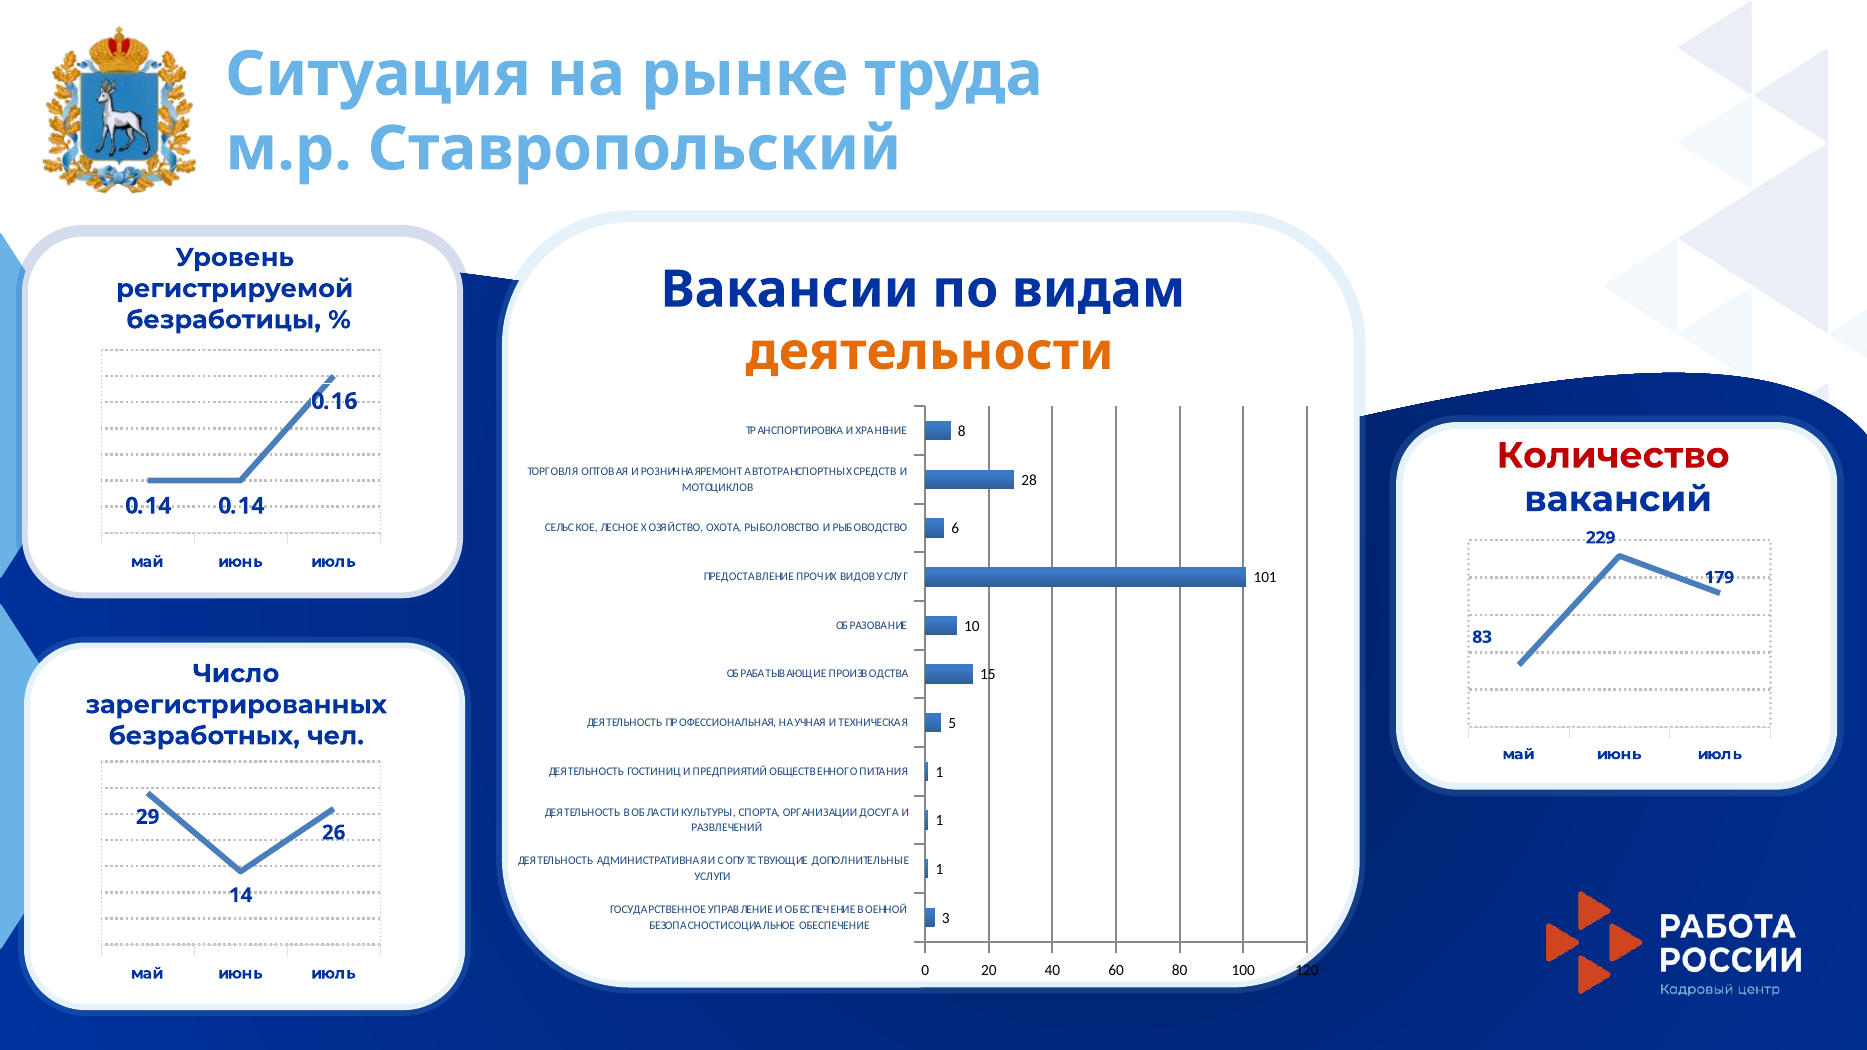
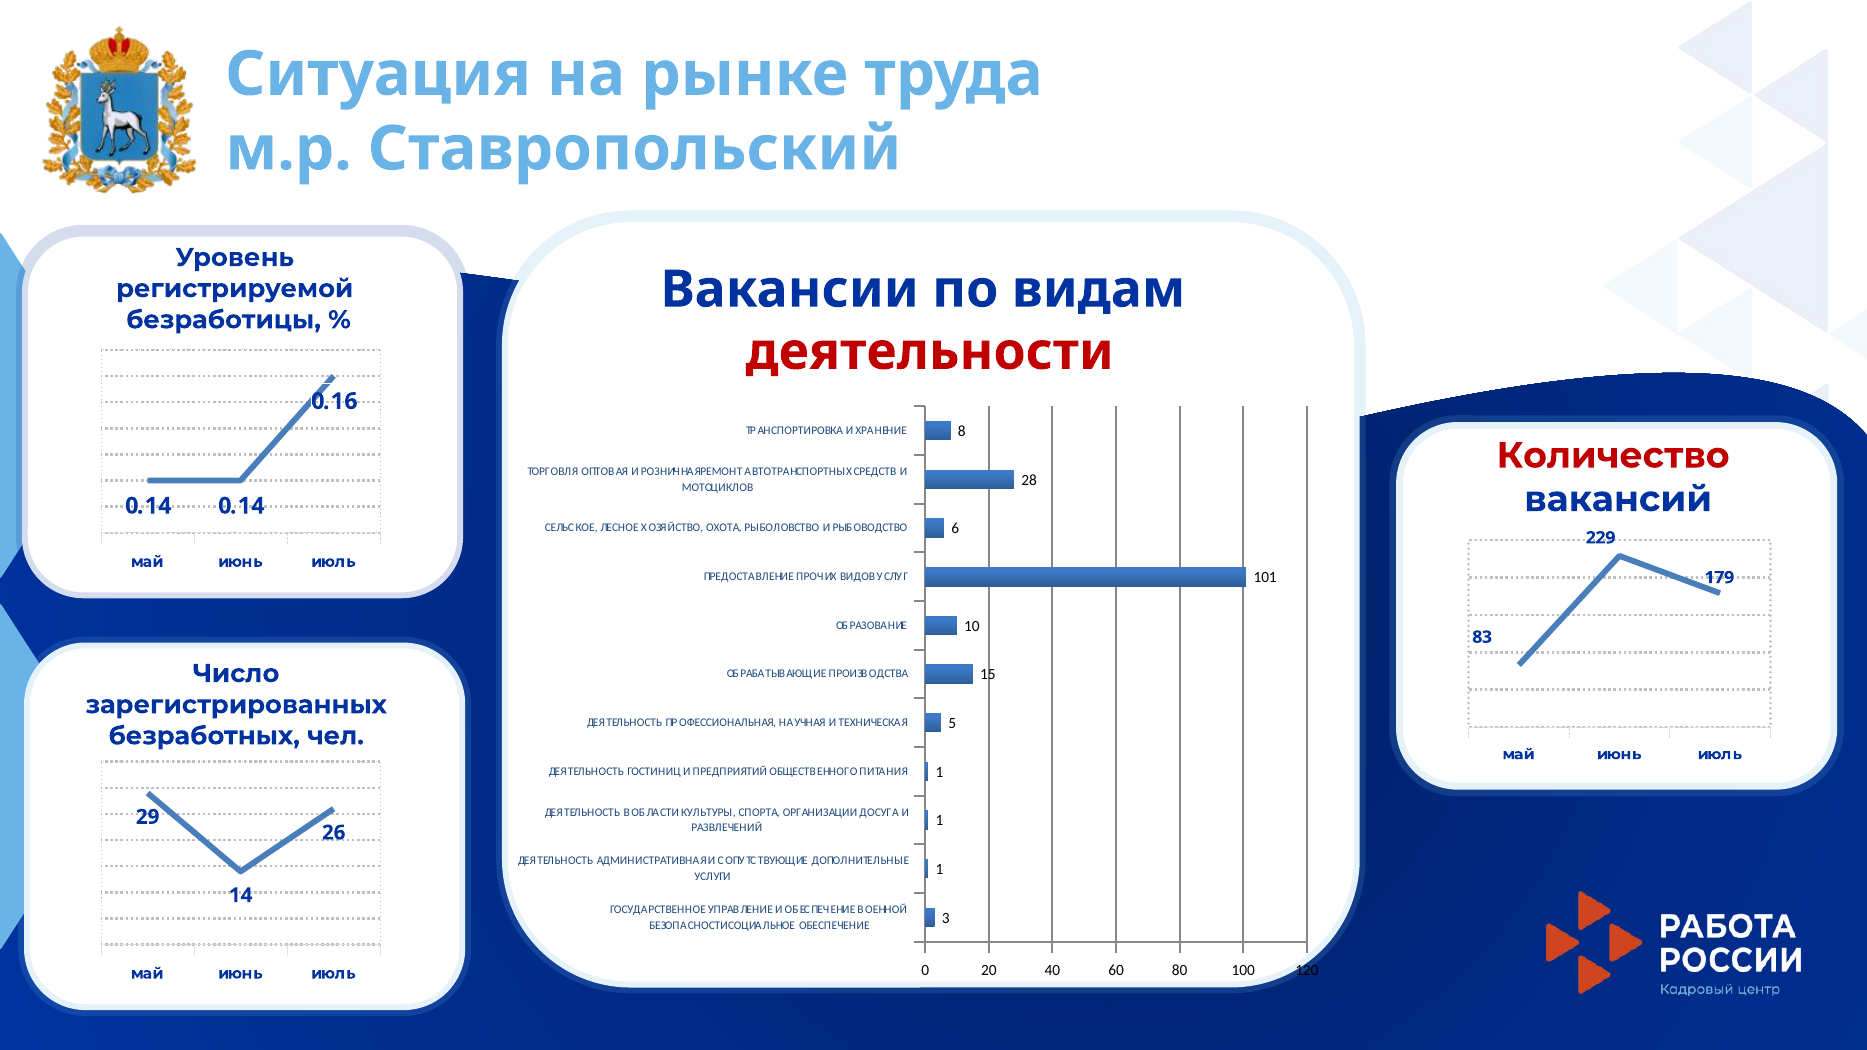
деятельности colour: orange -> red (930, 352)
